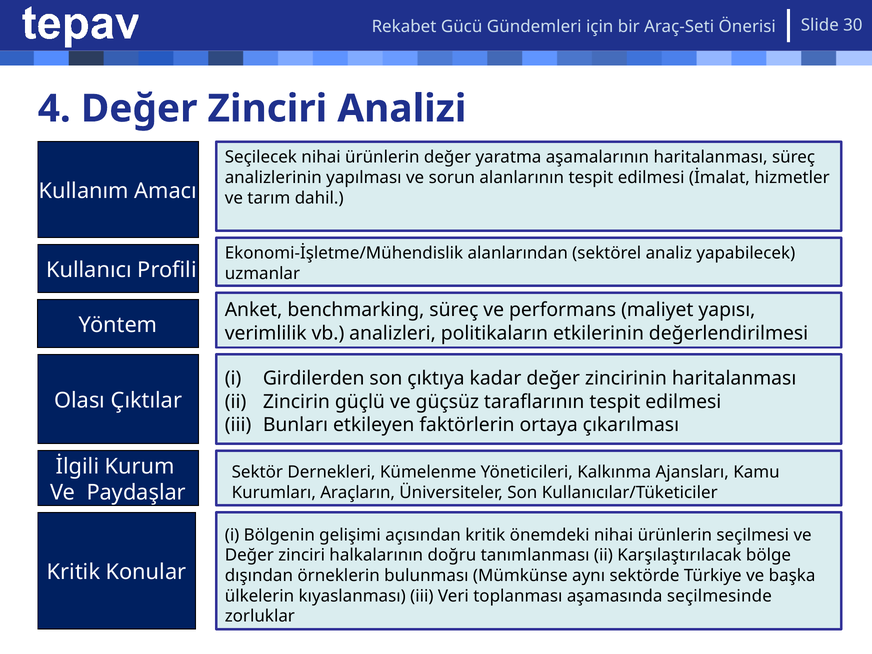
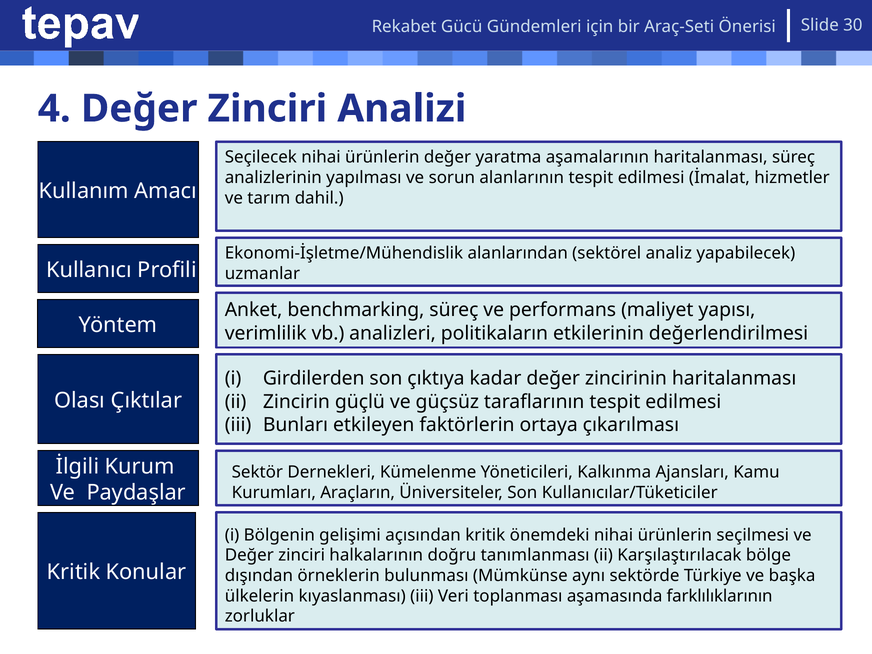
seçilmesinde: seçilmesinde -> farklılıklarının (720, 596)
